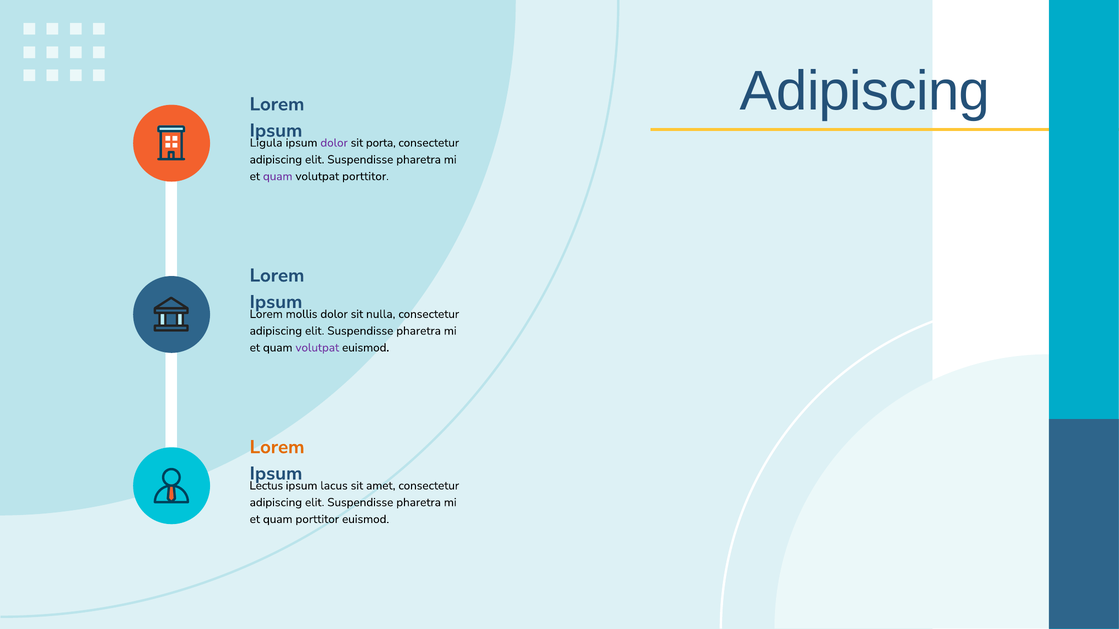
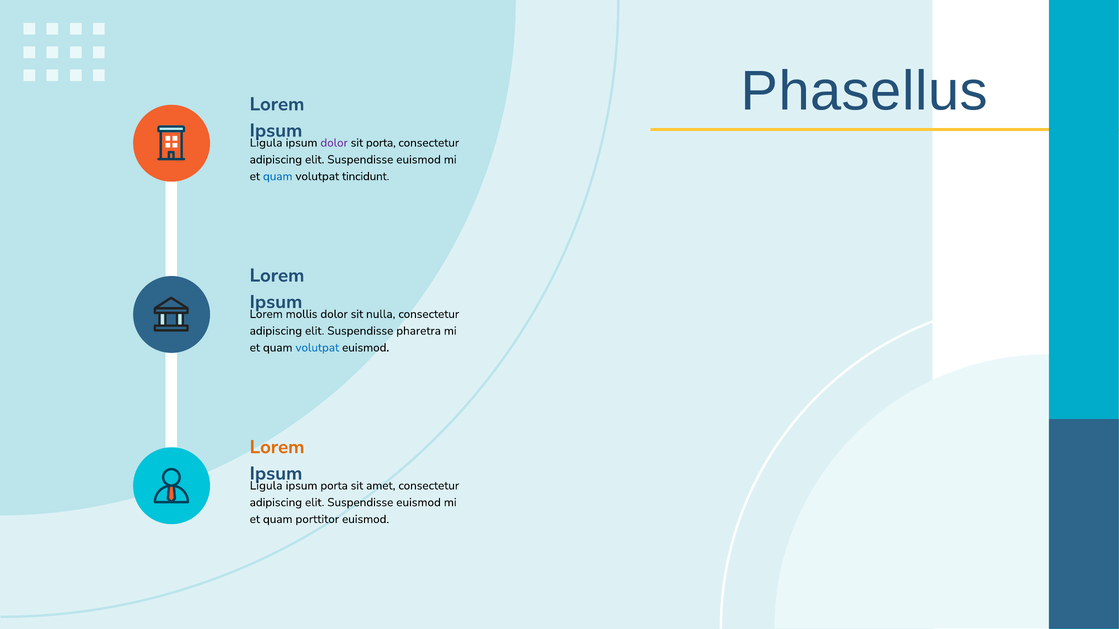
Adipiscing: Adipiscing -> Phasellus (864, 91)
pharetra: pharetra -> euismod (419, 160)
quam colour: purple -> blue (278, 176)
volutpat porttitor: porttitor -> tincidunt (366, 176)
volutpat colour: purple -> blue (317, 348)
Lectus: Lectus -> Ligula (266, 486)
ipsum lacus: lacus -> porta (334, 486)
pharetra: pharetra -> euismod (419, 503)
